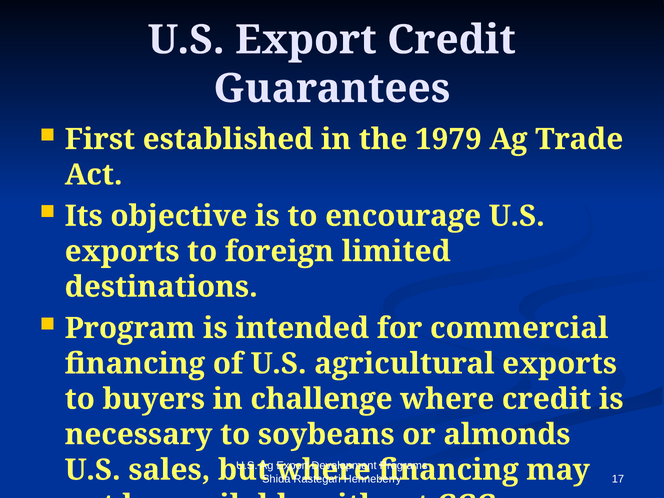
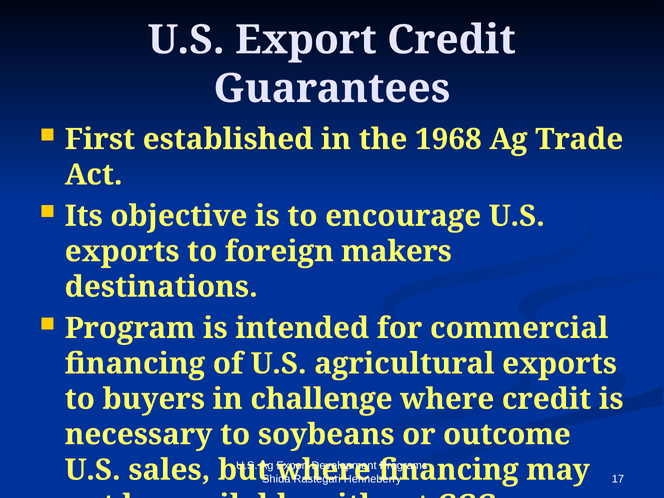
1979: 1979 -> 1968 (448, 139)
limited: limited -> makers (396, 251)
almonds: almonds -> outcome (507, 434)
